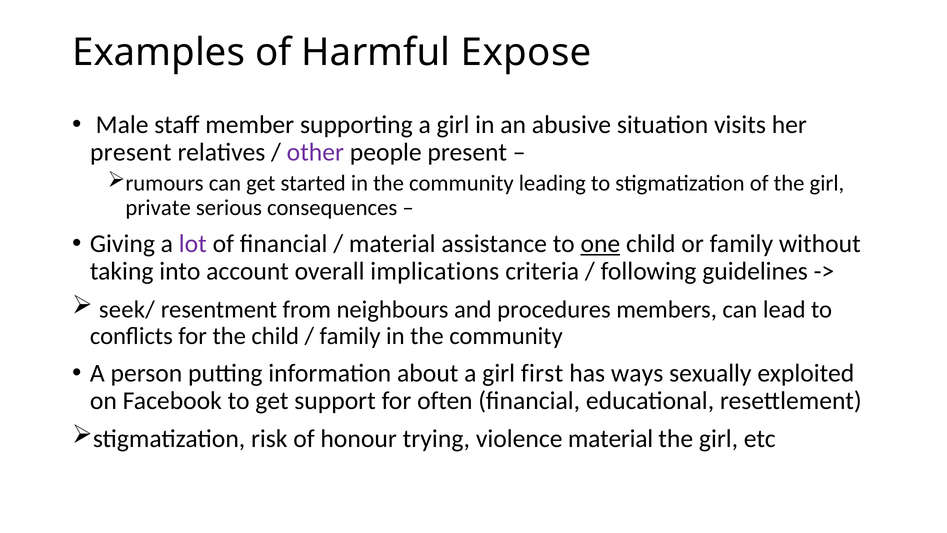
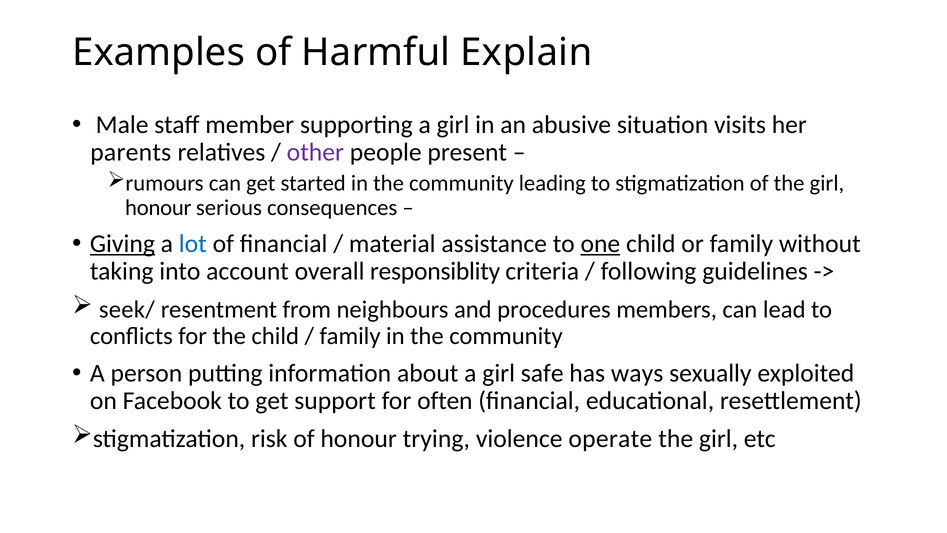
Expose: Expose -> Explain (526, 52)
present: present -> parents (131, 152)
private: private -> honour (158, 208)
Giving underline: none -> present (122, 244)
lot colour: purple -> blue (193, 244)
implications: implications -> responsiblity (435, 271)
first: first -> safe (542, 373)
violence material: material -> operate (610, 438)
